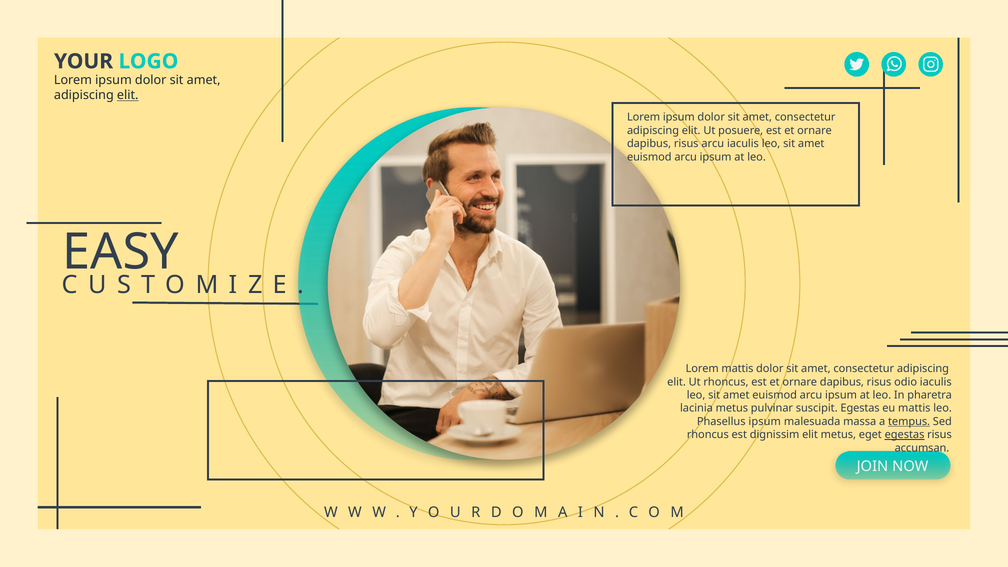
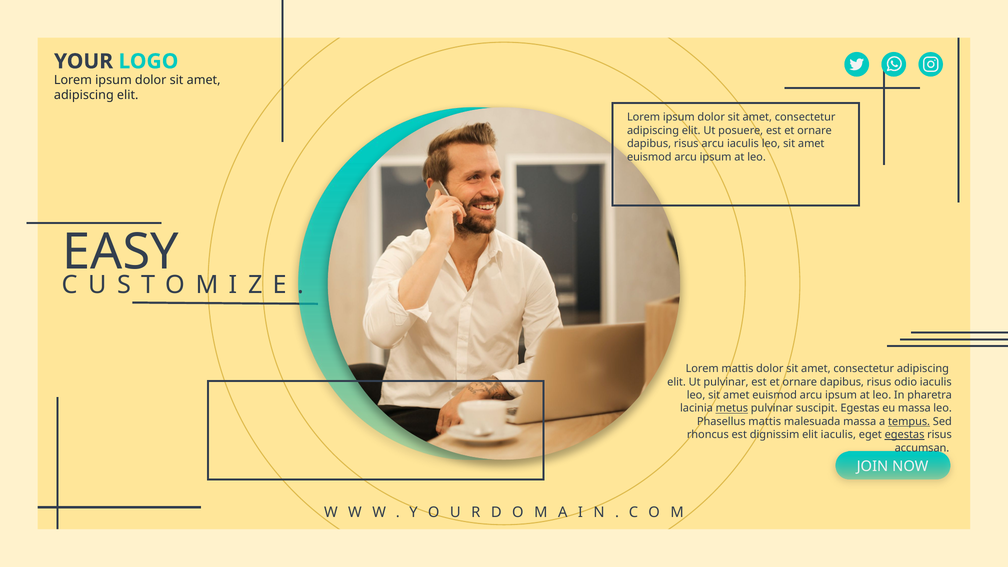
elit underline: present -> none (128, 95)
Ut rhoncus: rhoncus -> pulvinar (726, 382)
metus underline: none -> present (732, 408)
eu mattis: mattis -> massa (914, 408)
Phasellus ipsum: ipsum -> mattis (765, 422)
elit metus: metus -> iaculis (838, 435)
